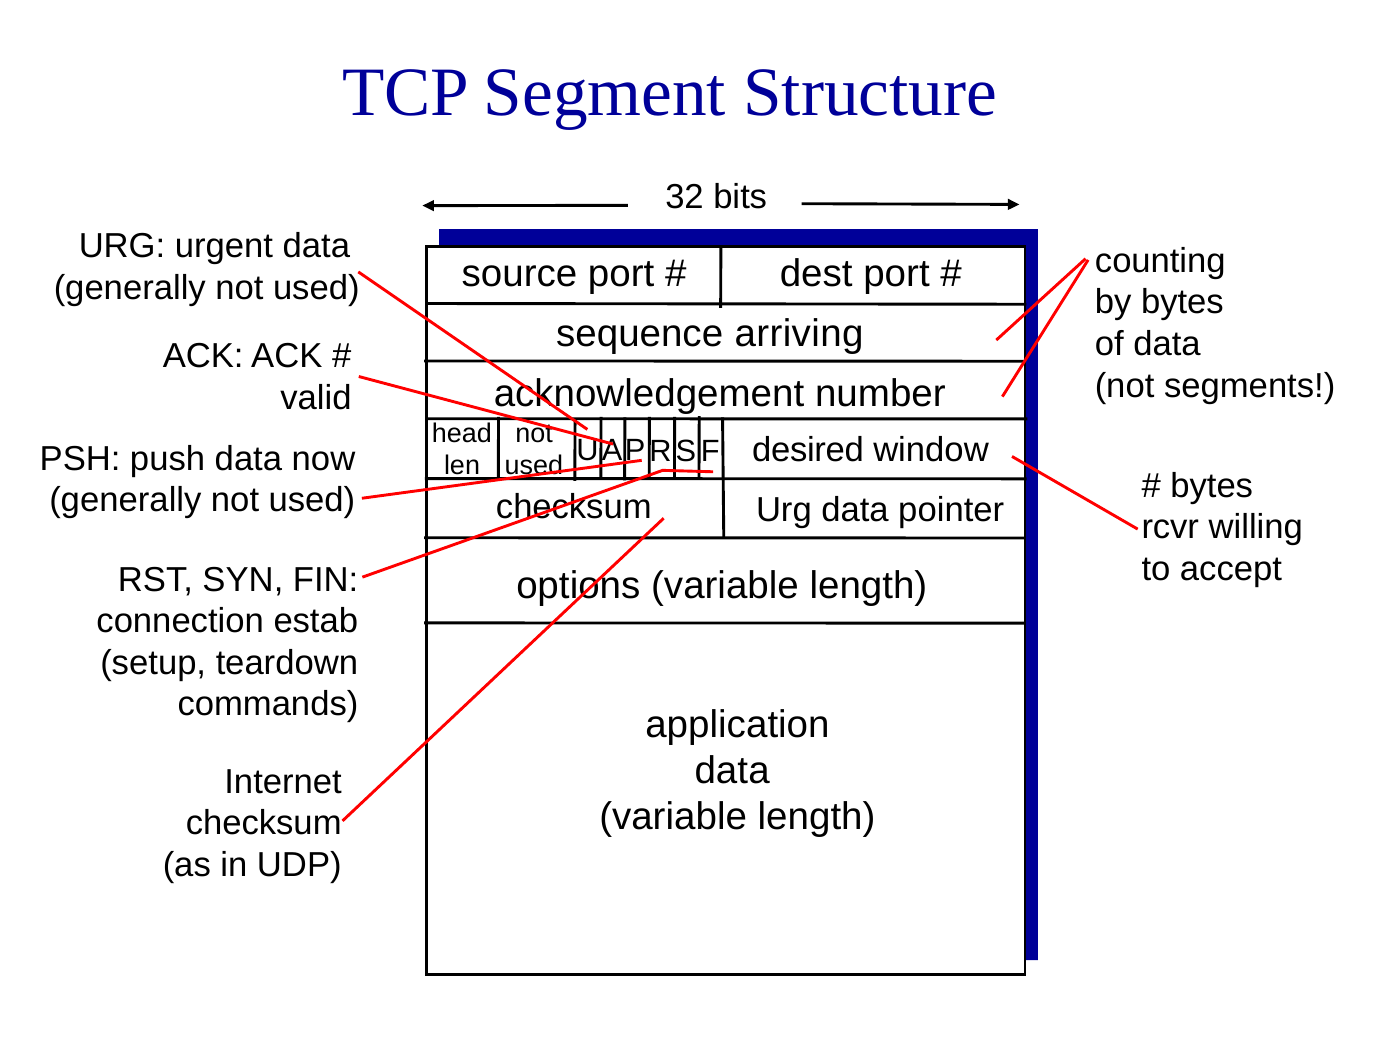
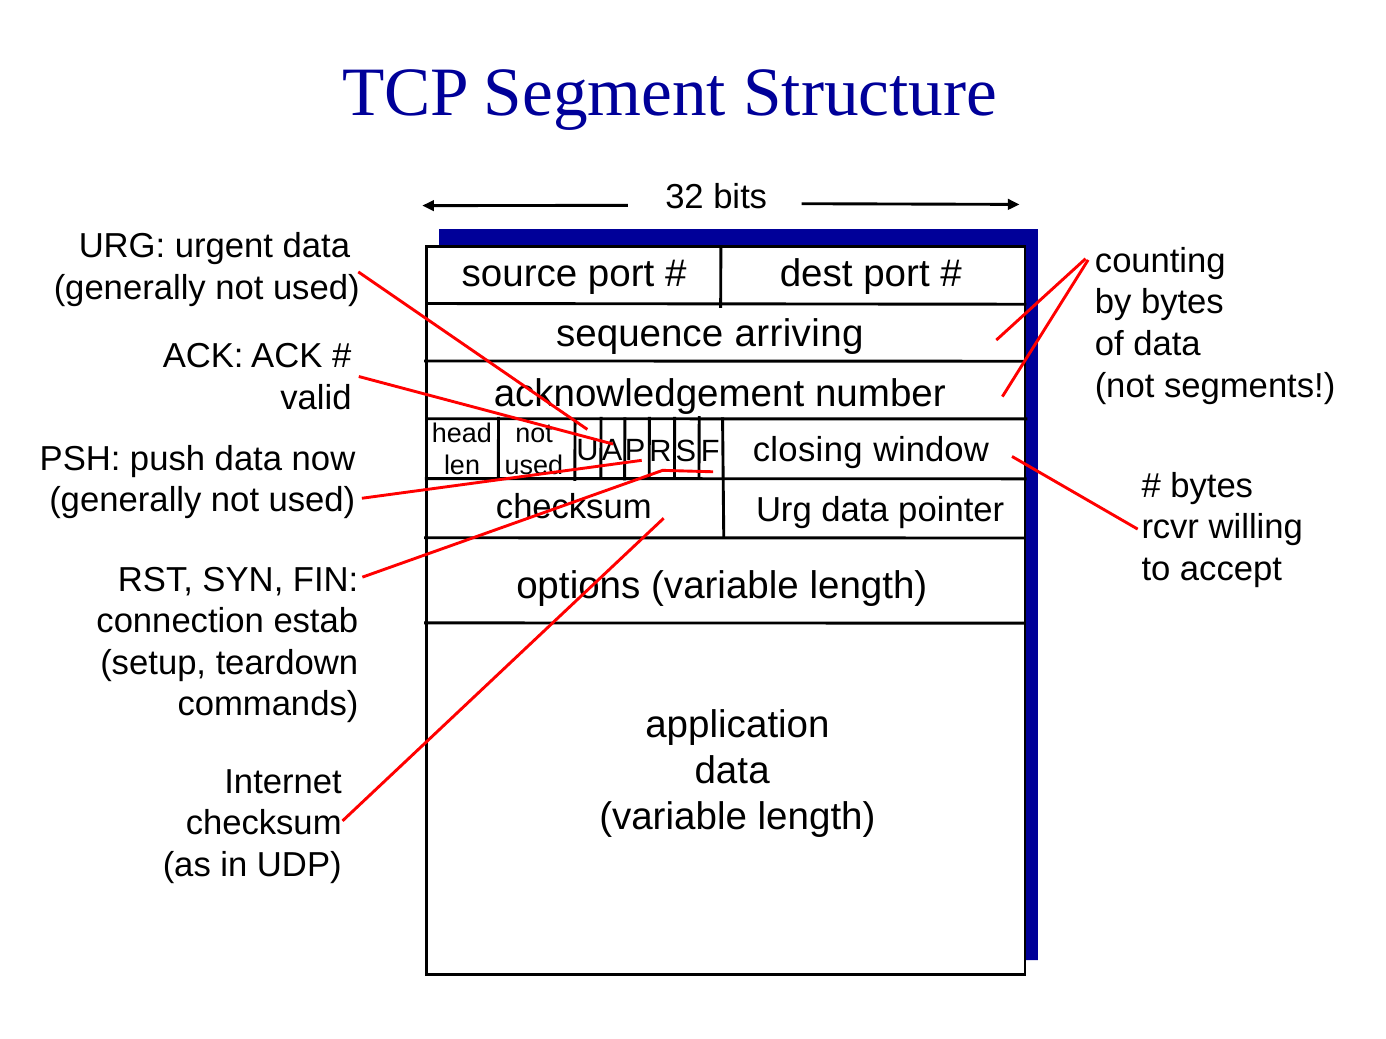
desired: desired -> closing (808, 450)
